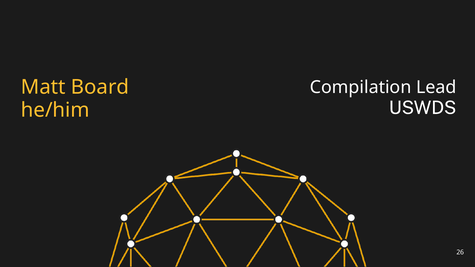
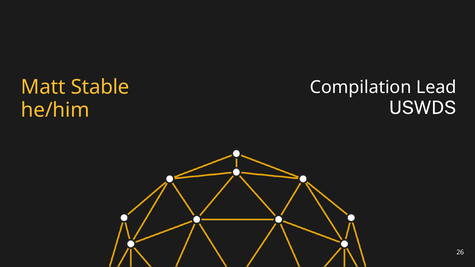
Board: Board -> Stable (100, 87)
